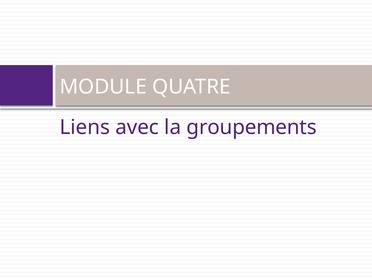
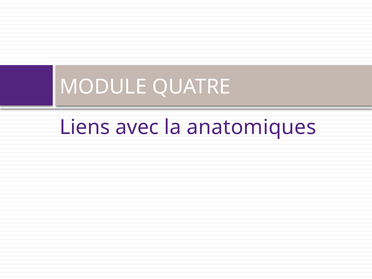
groupements: groupements -> anatomiques (251, 127)
